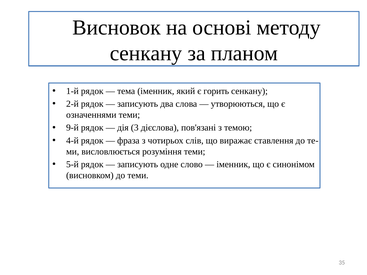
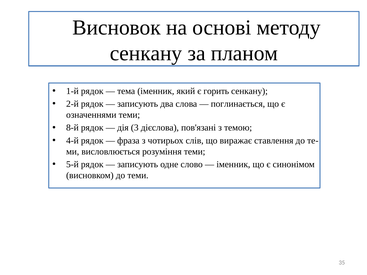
утворюються: утворюються -> поглинається (238, 104)
9-й: 9-й -> 8-й (72, 128)
